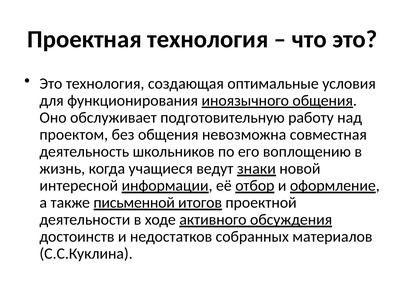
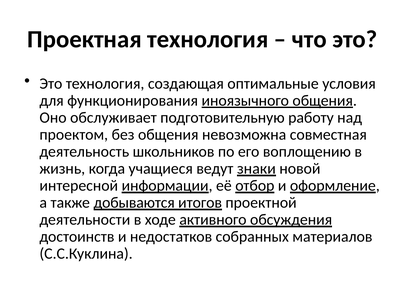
письменной: письменной -> добываются (134, 203)
